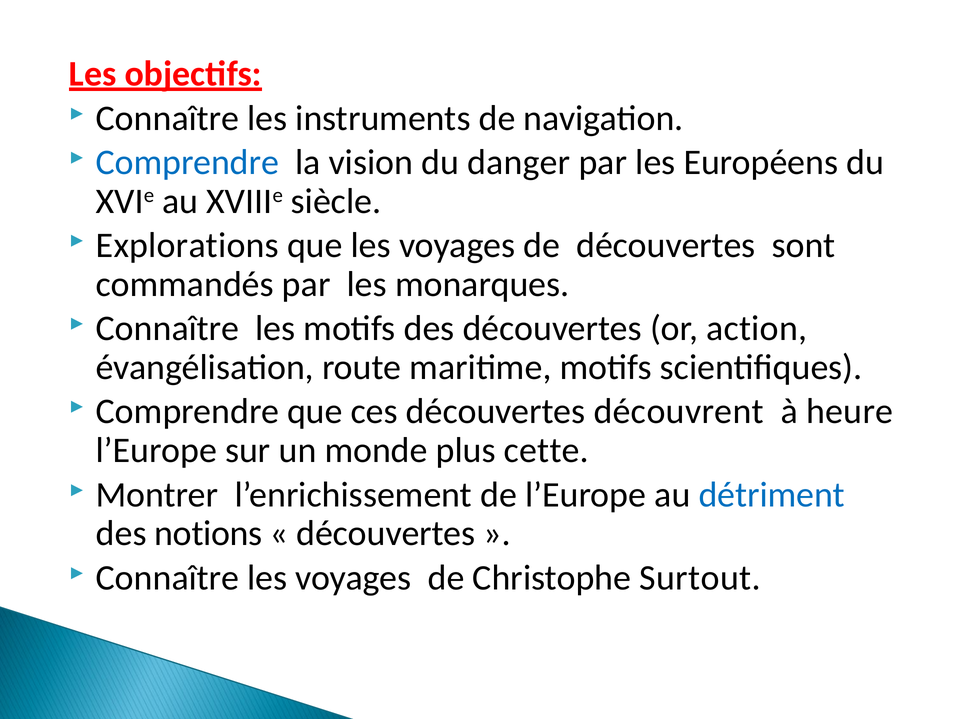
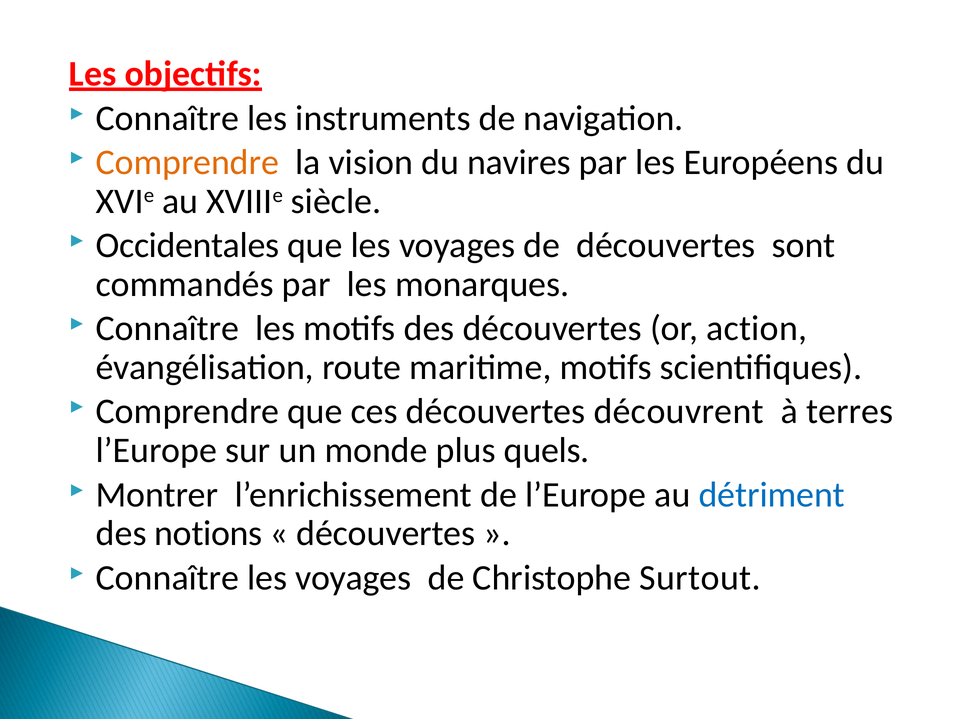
Comprendre colour: blue -> orange (187, 162)
danger: danger -> navires (519, 162)
Explorations: Explorations -> Occidentales (188, 245)
heure: heure -> terres (850, 411)
cette: cette -> quels (547, 450)
